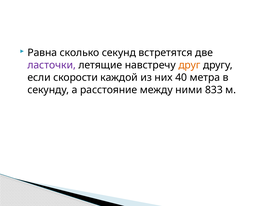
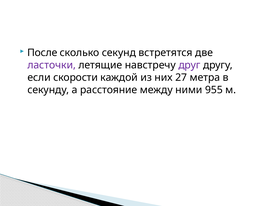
Равна: Равна -> После (42, 53)
друг colour: orange -> purple (189, 65)
40: 40 -> 27 (181, 78)
833: 833 -> 955 (214, 90)
